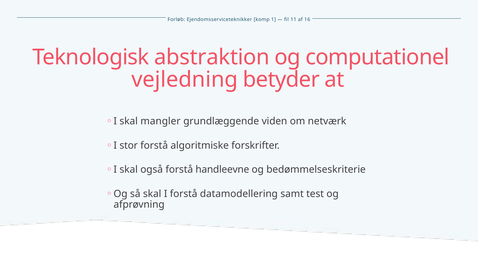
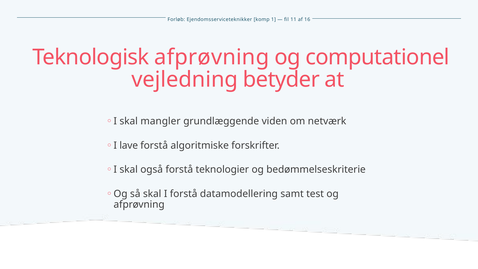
Teknologisk abstraktion: abstraktion -> afprøvning (212, 57)
stor: stor -> lave (129, 145)
handleevne: handleevne -> teknologier (222, 170)
